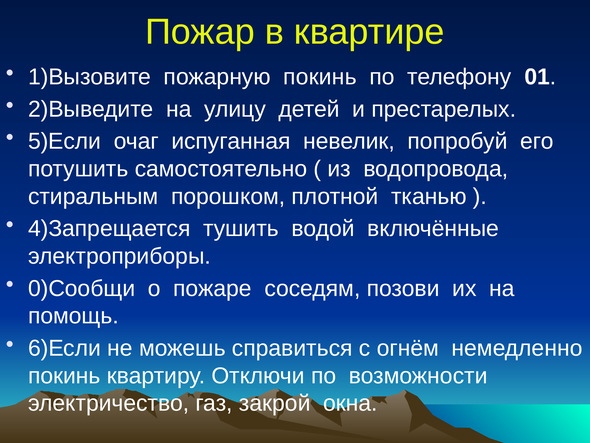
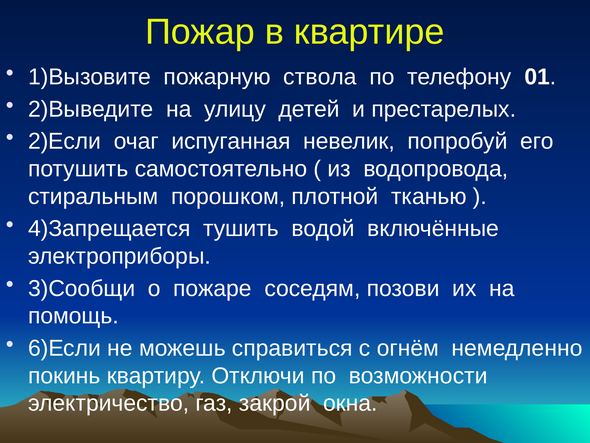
пожарную покинь: покинь -> ствола (320, 77)
5)Если: 5)Если -> 2)Если (65, 141)
0)Сообщи: 0)Сообщи -> 3)Сообщи (82, 288)
